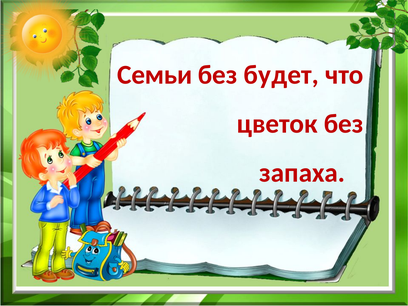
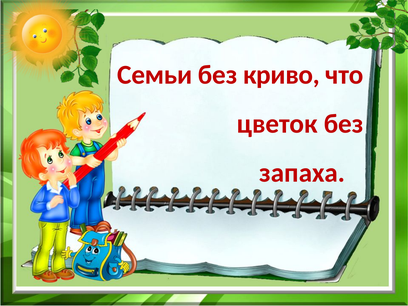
будет: будет -> криво (282, 75)
